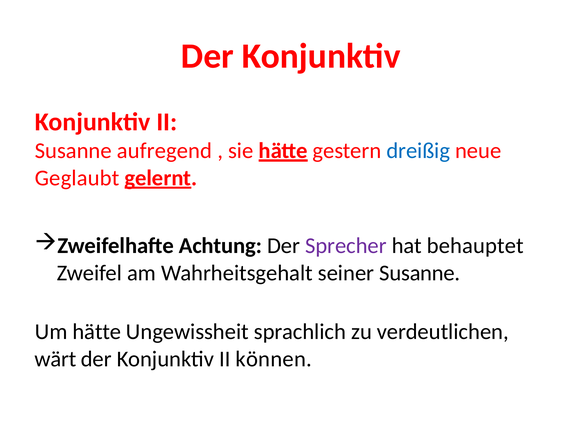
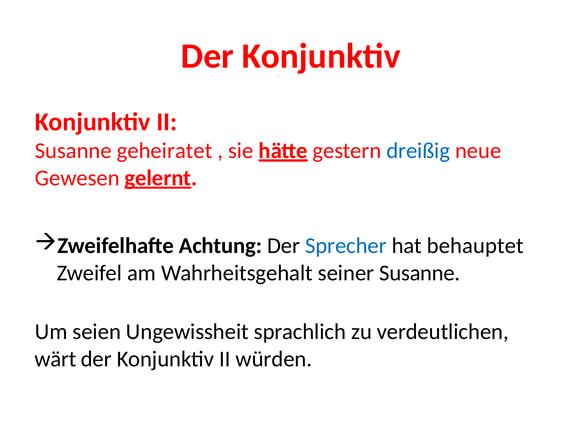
aufregend: aufregend -> geheiratet (165, 151)
Geglaubt: Geglaubt -> Gewesen (77, 178)
Sprecher colour: purple -> blue (346, 246)
Um hätte: hätte -> seien (97, 332)
können: können -> würden (274, 359)
